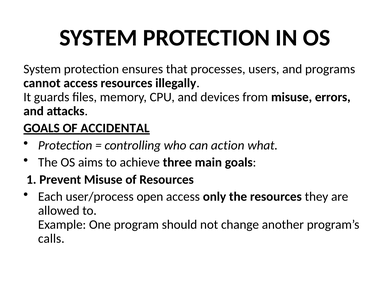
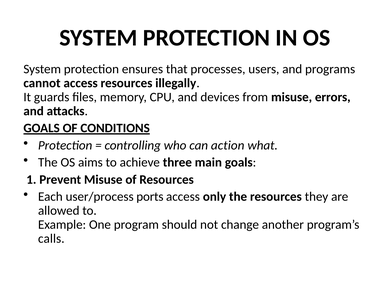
ACCIDENTAL: ACCIDENTAL -> CONDITIONS (115, 128)
open: open -> ports (150, 197)
